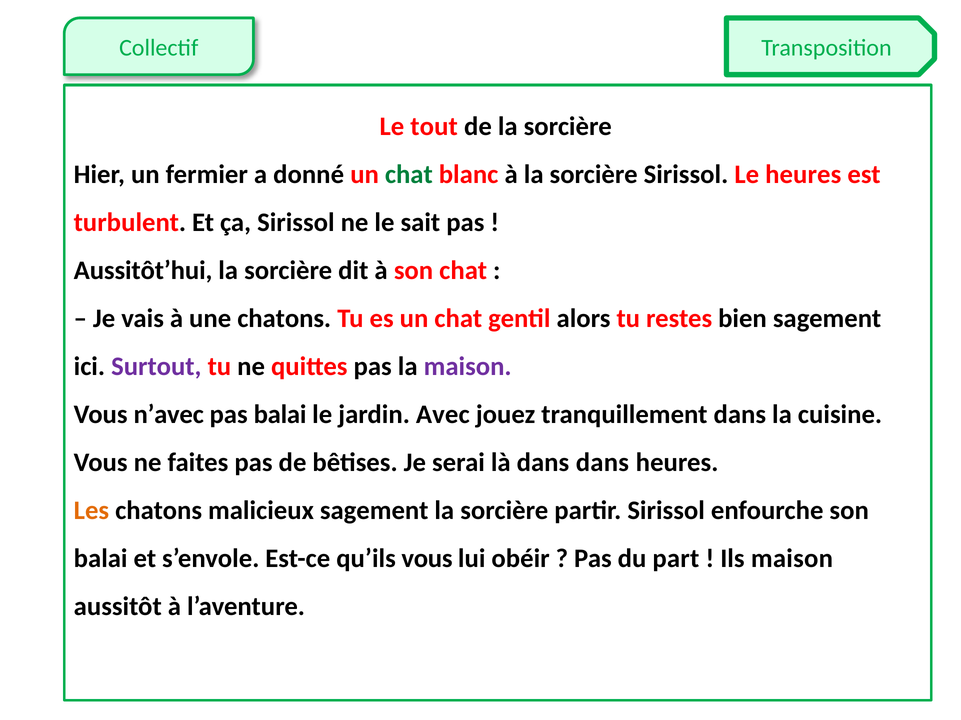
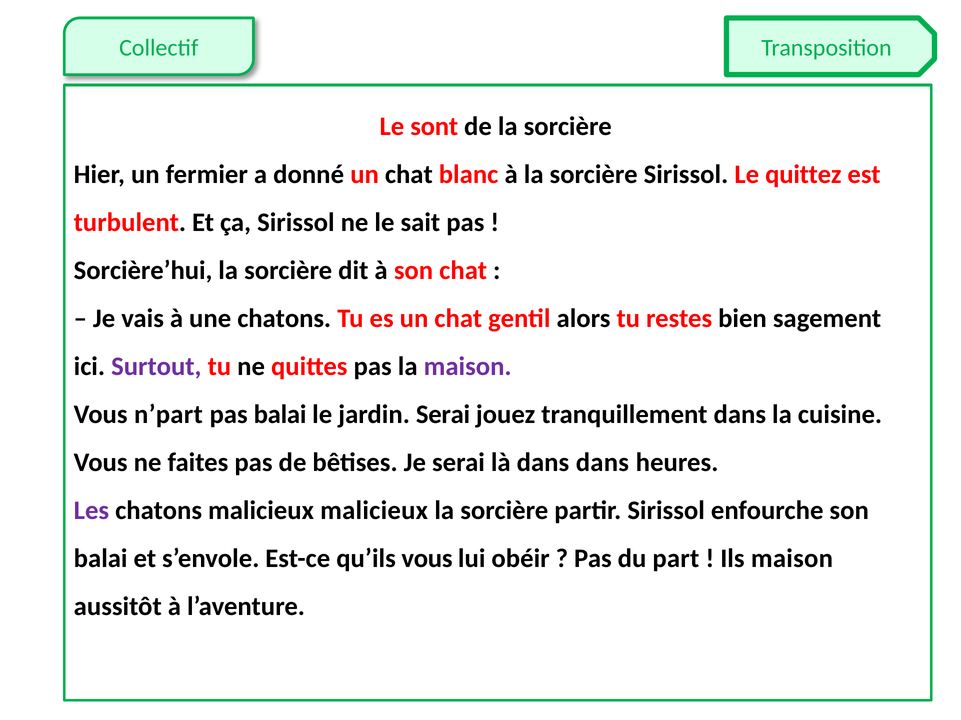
tout: tout -> sont (434, 127)
chat colour: green -> black (409, 175)
Le heures: heures -> quittez (803, 175)
Aussitôt’hui: Aussitôt’hui -> Sorcière’hui (143, 271)
n’avec: n’avec -> n’part (168, 415)
jardin Avec: Avec -> Serai (443, 415)
Les colour: orange -> purple (91, 511)
malicieux sagement: sagement -> malicieux (374, 511)
